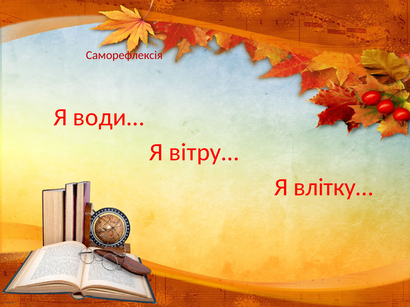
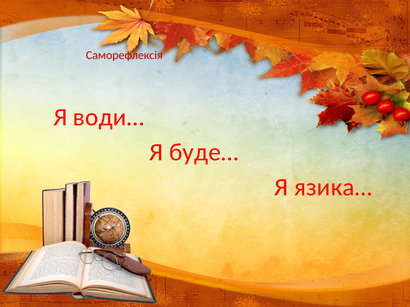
вітру…: вітру… -> буде… (204, 153)
влітку…: влітку… -> язика… (333, 188)
